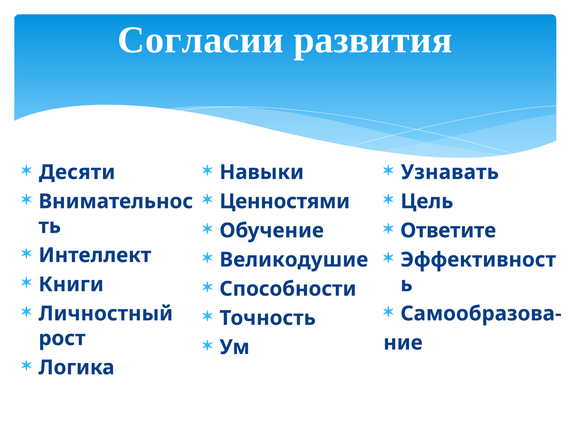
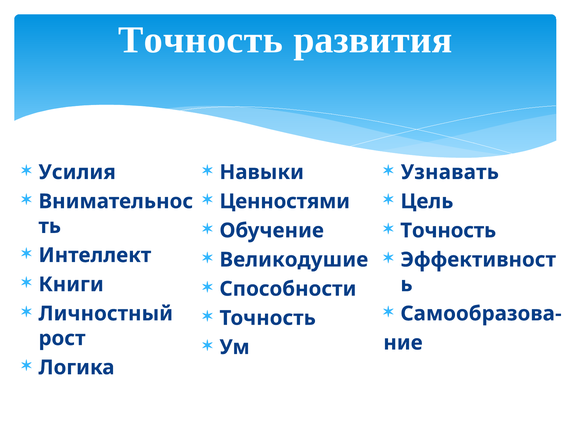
Согласии: Согласии -> Точность (200, 40)
Десяти: Десяти -> Усилия (77, 172)
Ответите: Ответите -> Точность (448, 230)
